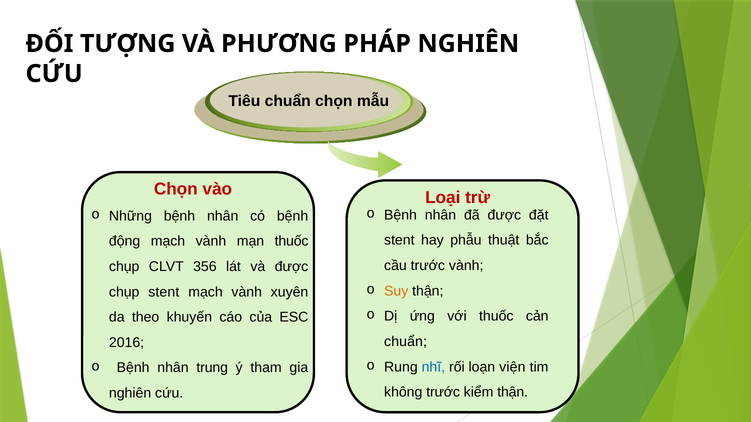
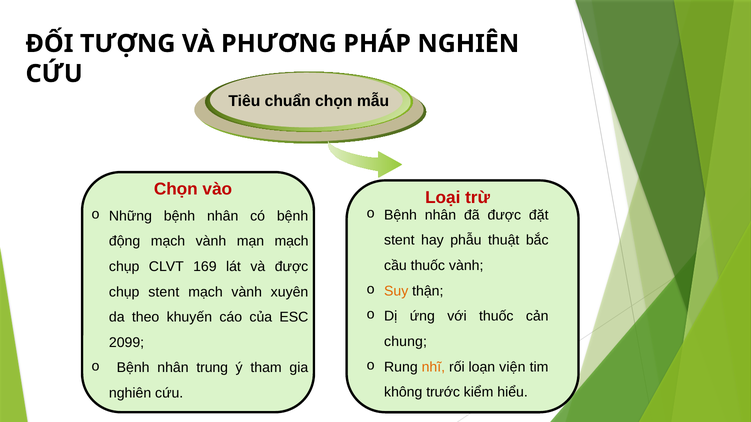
mạn thuốc: thuốc -> mạch (292, 241)
cầu trước: trước -> thuốc (428, 266)
356: 356 -> 169 (205, 267)
chuẩn: chuẩn -> chung (406, 342)
2016: 2016 -> 2099 (127, 343)
nhĩ colour: blue -> orange (433, 367)
kiểm thận: thận -> hiểu (513, 393)
